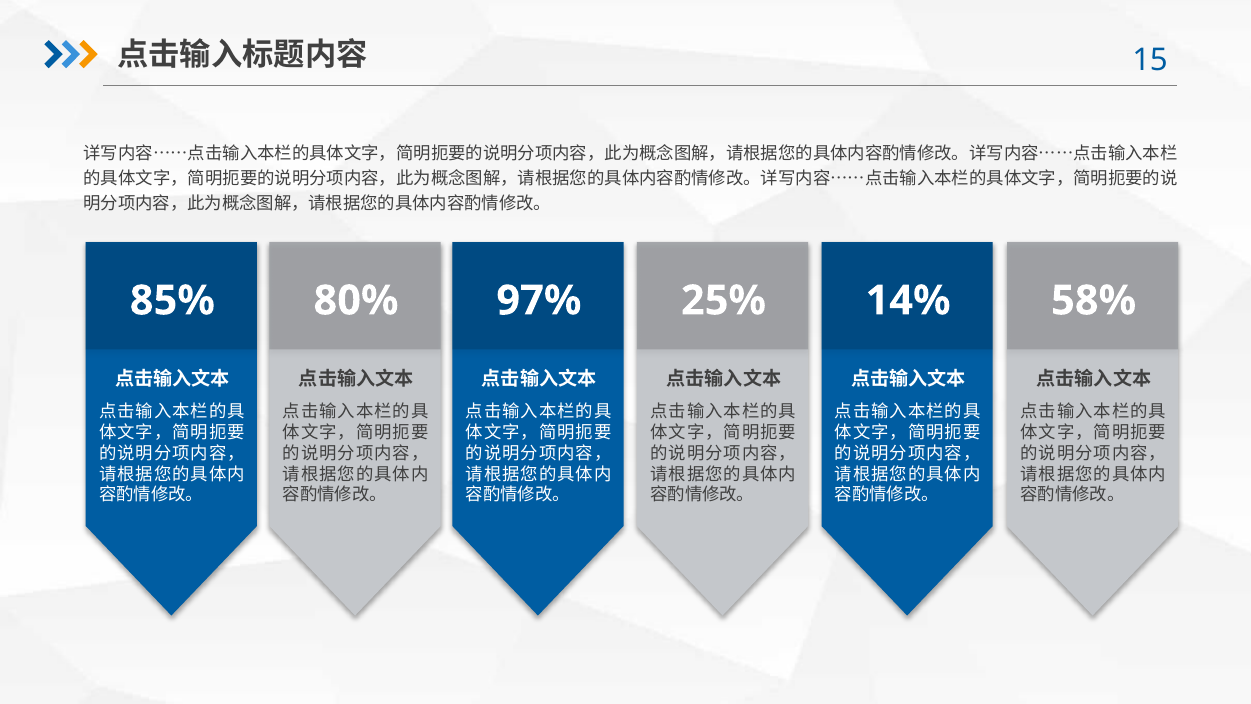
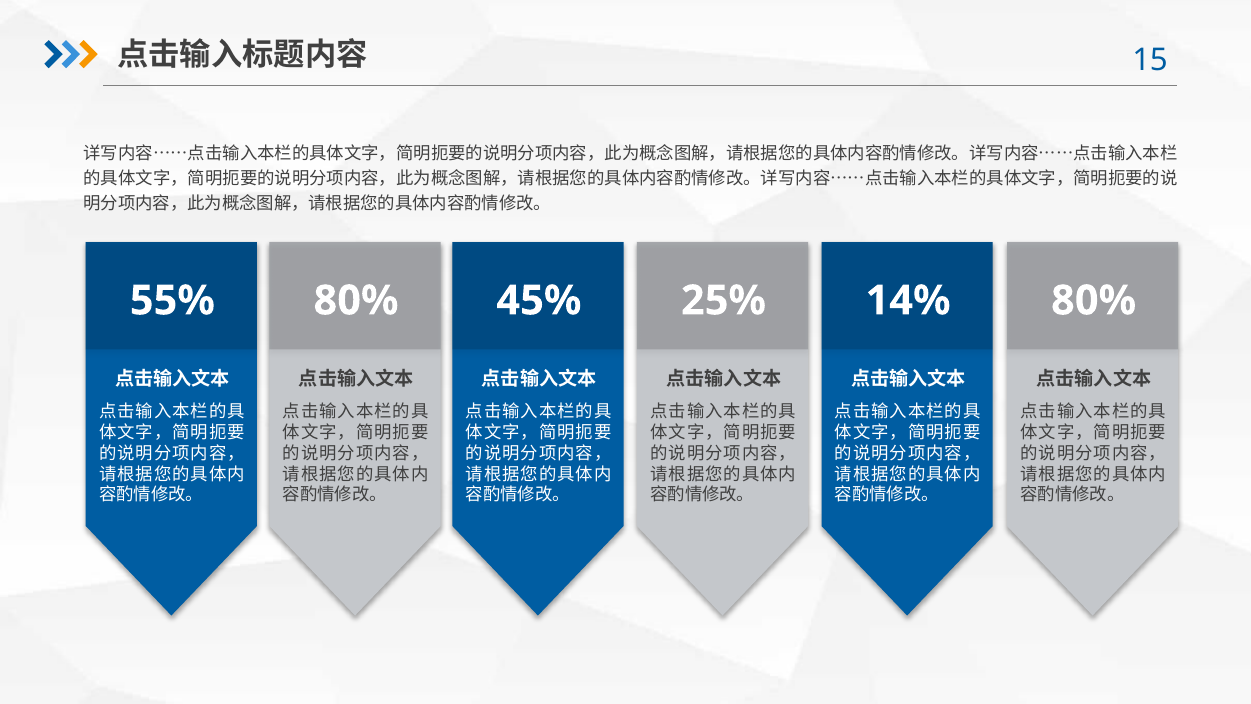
85%: 85% -> 55% (172, 301)
97%: 97% -> 45% (539, 301)
58%: 58% -> 80% (1094, 301)
